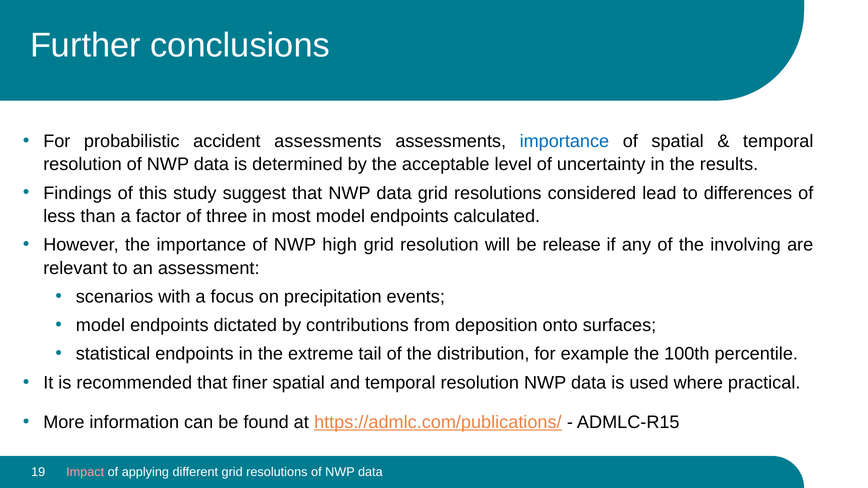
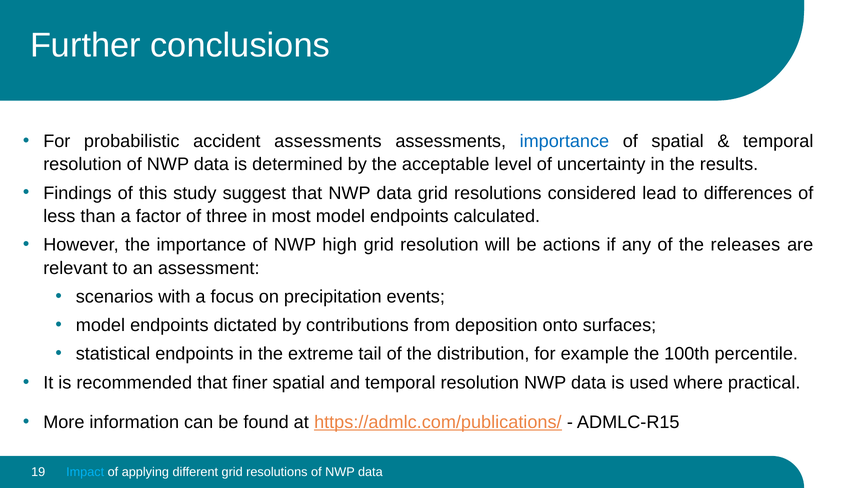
release: release -> actions (572, 245)
involving: involving -> releases (745, 245)
Impact colour: pink -> light blue (85, 472)
